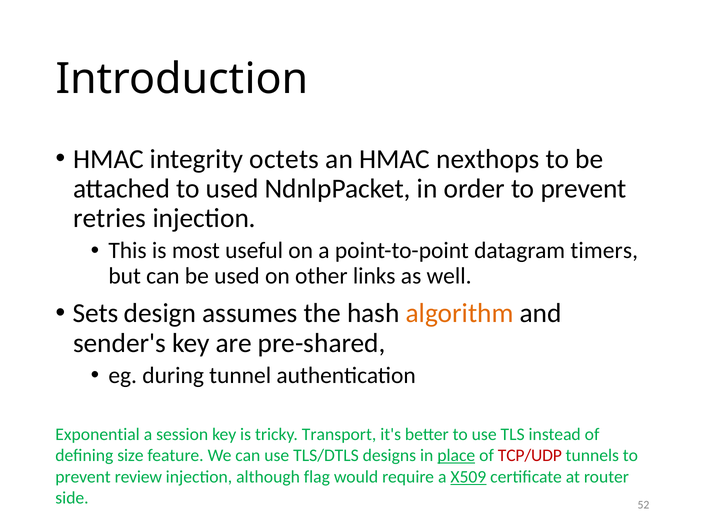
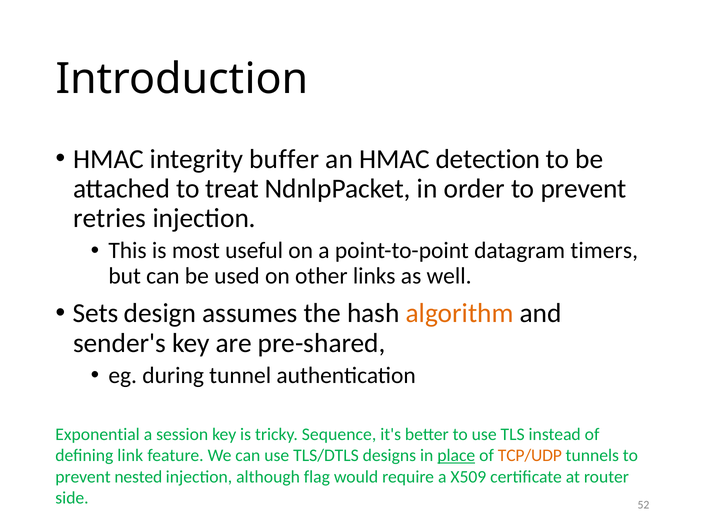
octets: octets -> buffer (284, 159)
nexthops: nexthops -> detection (488, 159)
to used: used -> treat (232, 189)
Transport: Transport -> Sequence (339, 434)
size: size -> link (130, 455)
TCP/UDP colour: red -> orange (530, 455)
review: review -> nested (138, 477)
X509 underline: present -> none (468, 477)
